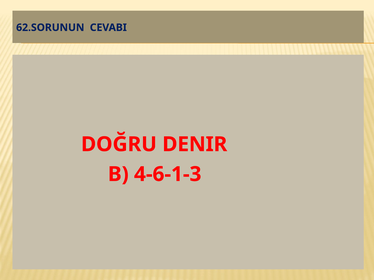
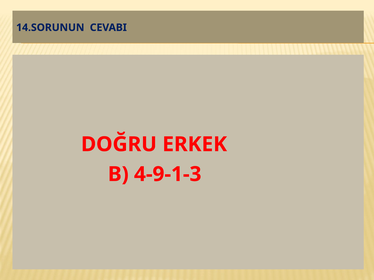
62.SORUNUN: 62.SORUNUN -> 14.SORUNUN (50, 28)
DENIR: DENIR -> ERKEK (195, 145)
4-6-1-3: 4-6-1-3 -> 4-9-1-3 (168, 174)
